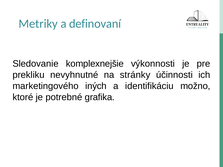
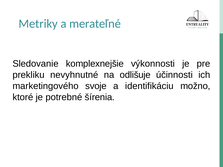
definovaní: definovaní -> merateľné (95, 24)
stránky: stránky -> odlišuje (135, 75)
iných: iných -> svoje (96, 86)
grafika: grafika -> šírenia (100, 97)
